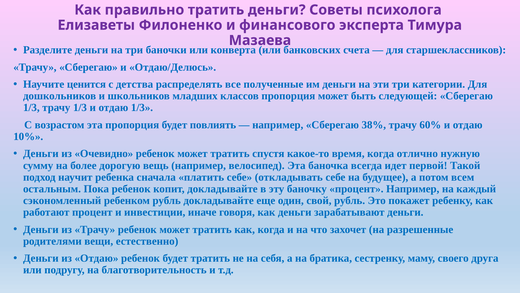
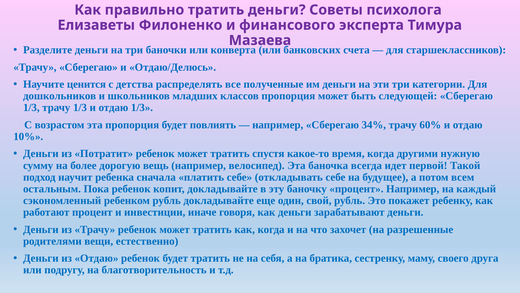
38%: 38% -> 34% (374, 125)
Очевидно: Очевидно -> Потратит (104, 153)
отлично: отлично -> другими (417, 153)
